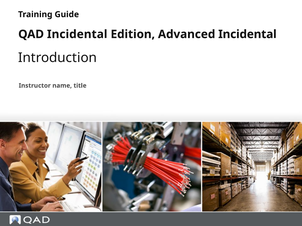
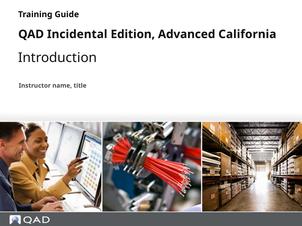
Advanced Incidental: Incidental -> California (247, 34)
